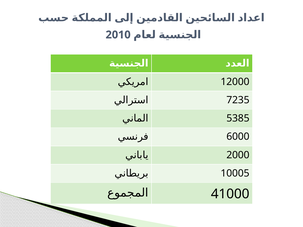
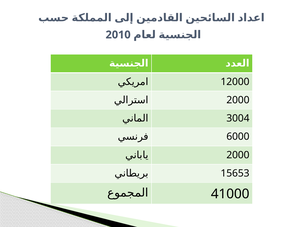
7235: 7235 -> 2000 (238, 100)
5385: 5385 -> 3004 (238, 118)
10005: 10005 -> 15653 (235, 173)
